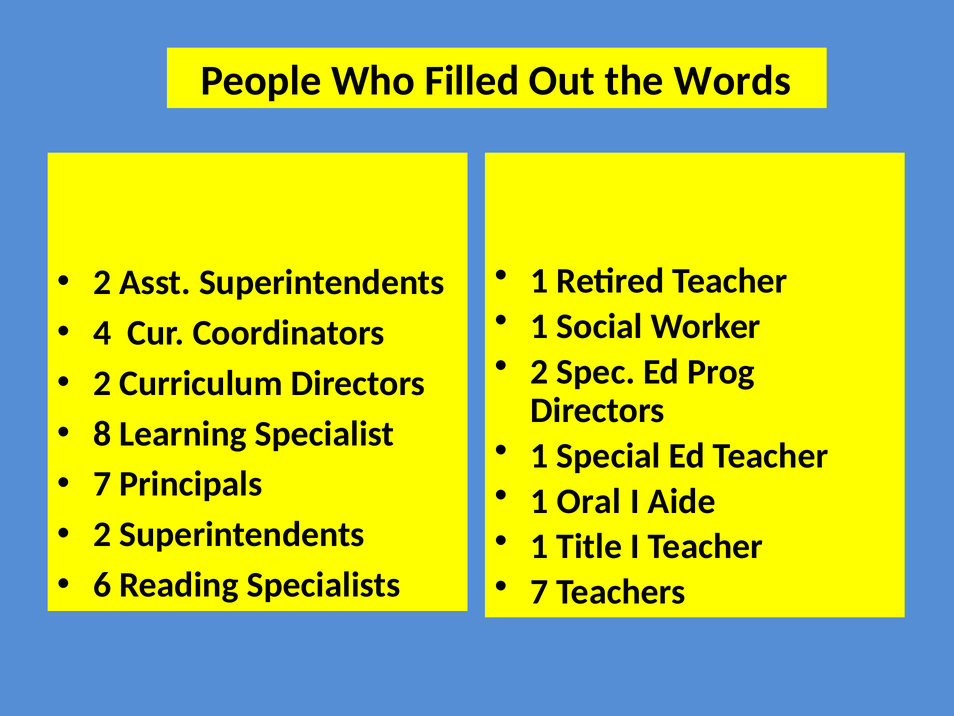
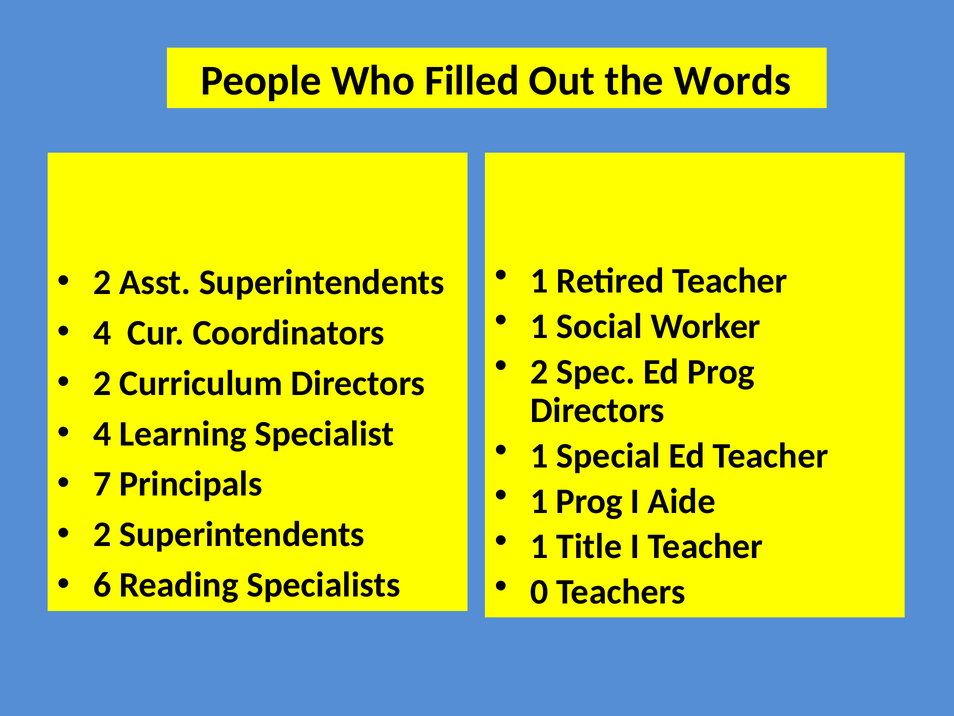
8: 8 -> 4 (102, 433)
1 Oral: Oral -> Prog (589, 501)
7: 7 -> 0 (539, 592)
